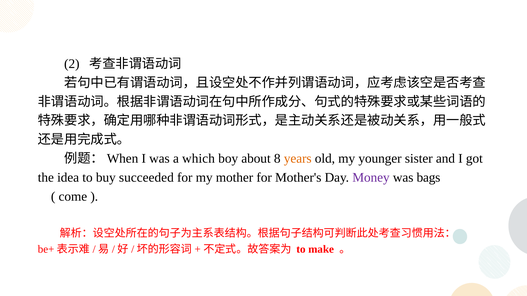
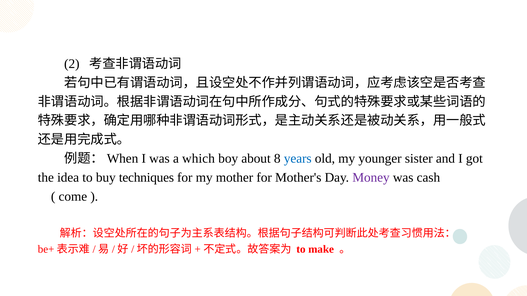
years colour: orange -> blue (298, 159)
succeeded: succeeded -> techniques (146, 178)
bags: bags -> cash (428, 178)
